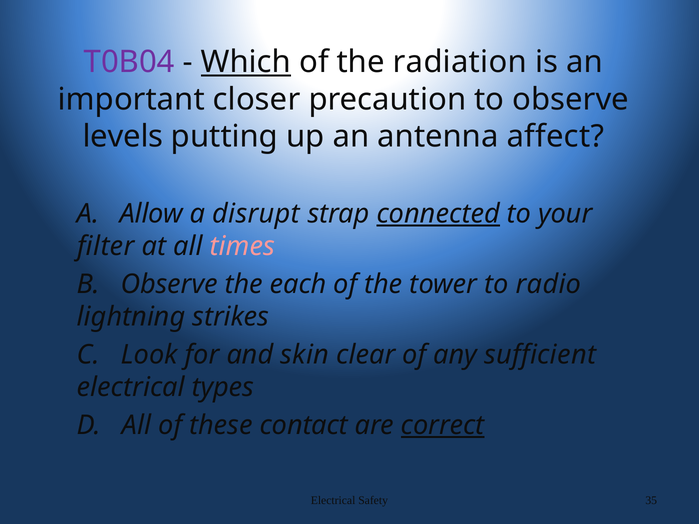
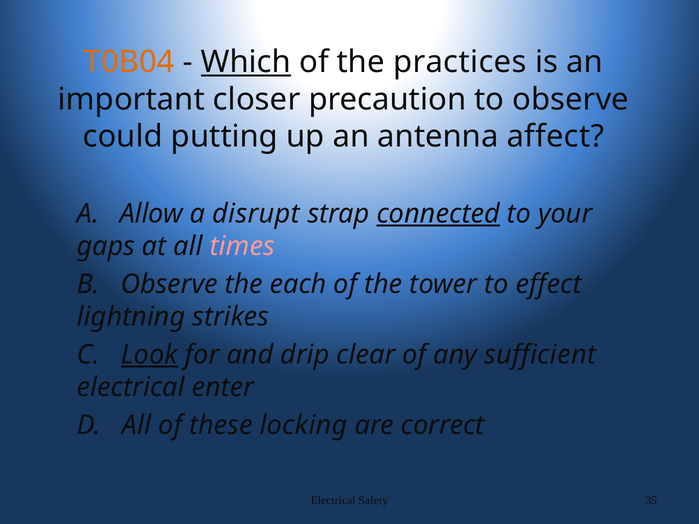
T0B04 colour: purple -> orange (129, 62)
radiation: radiation -> practices (460, 62)
levels: levels -> could (123, 137)
filter: filter -> gaps (106, 246)
radio: radio -> effect (549, 284)
Look underline: none -> present (149, 355)
skin: skin -> drip (305, 355)
types: types -> enter (223, 388)
contact: contact -> locking (304, 426)
correct underline: present -> none (443, 426)
